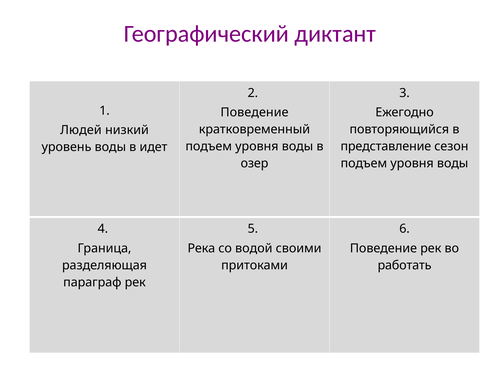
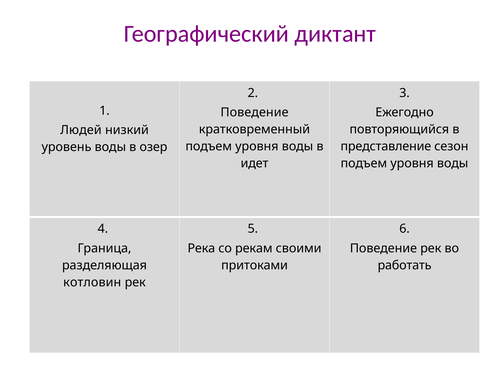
идет: идет -> озер (153, 147)
озер: озер -> идет (255, 163)
водой: водой -> рекам (254, 248)
параграф: параграф -> котловин (92, 282)
